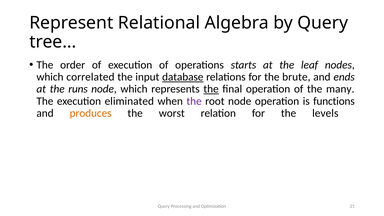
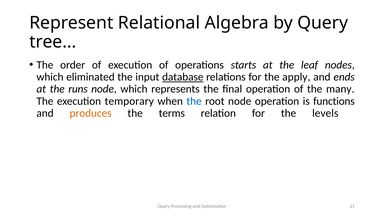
correlated: correlated -> eliminated (90, 77)
brute: brute -> apply (296, 77)
the underline: present -> none (211, 89)
eliminated: eliminated -> temporary (129, 101)
the colour: purple -> blue (194, 101)
worst: worst -> terms (172, 113)
